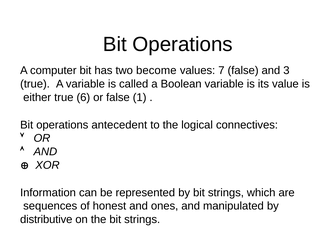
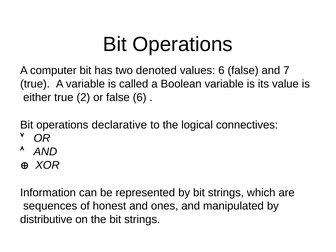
become: become -> denoted (156, 70)
values 7: 7 -> 6 (221, 70)
3: 3 -> 7 (286, 70)
6: 6 -> 2 (83, 97)
false 1: 1 -> 6 (140, 97)
antecedent: antecedent -> declarative (119, 125)
